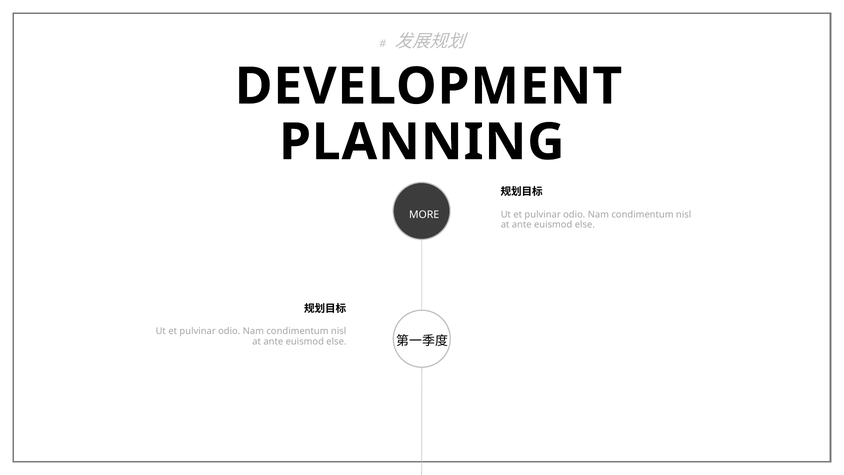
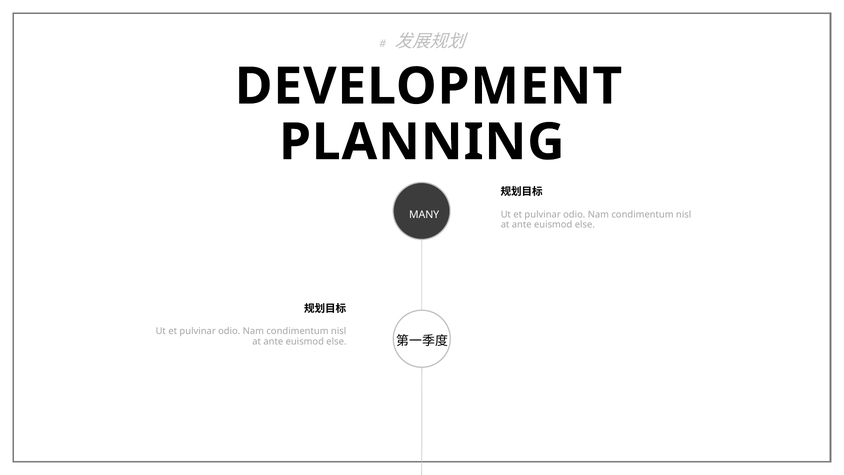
MORE: MORE -> MANY (424, 215)
